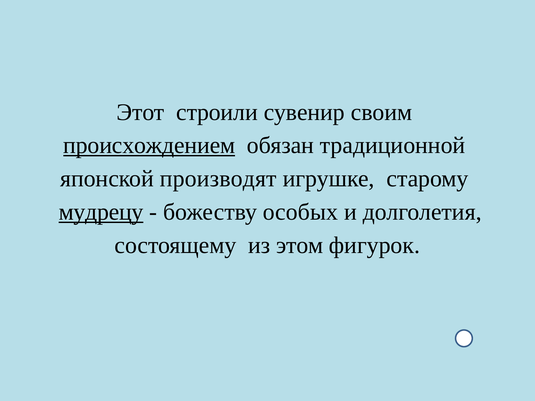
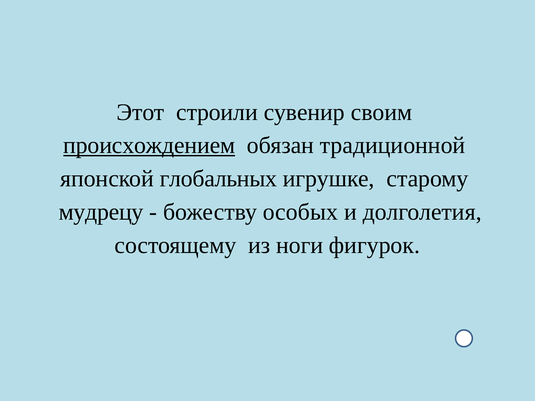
производят: производят -> глобальных (218, 179)
мудрецу underline: present -> none (101, 212)
этом: этом -> ноги (300, 245)
